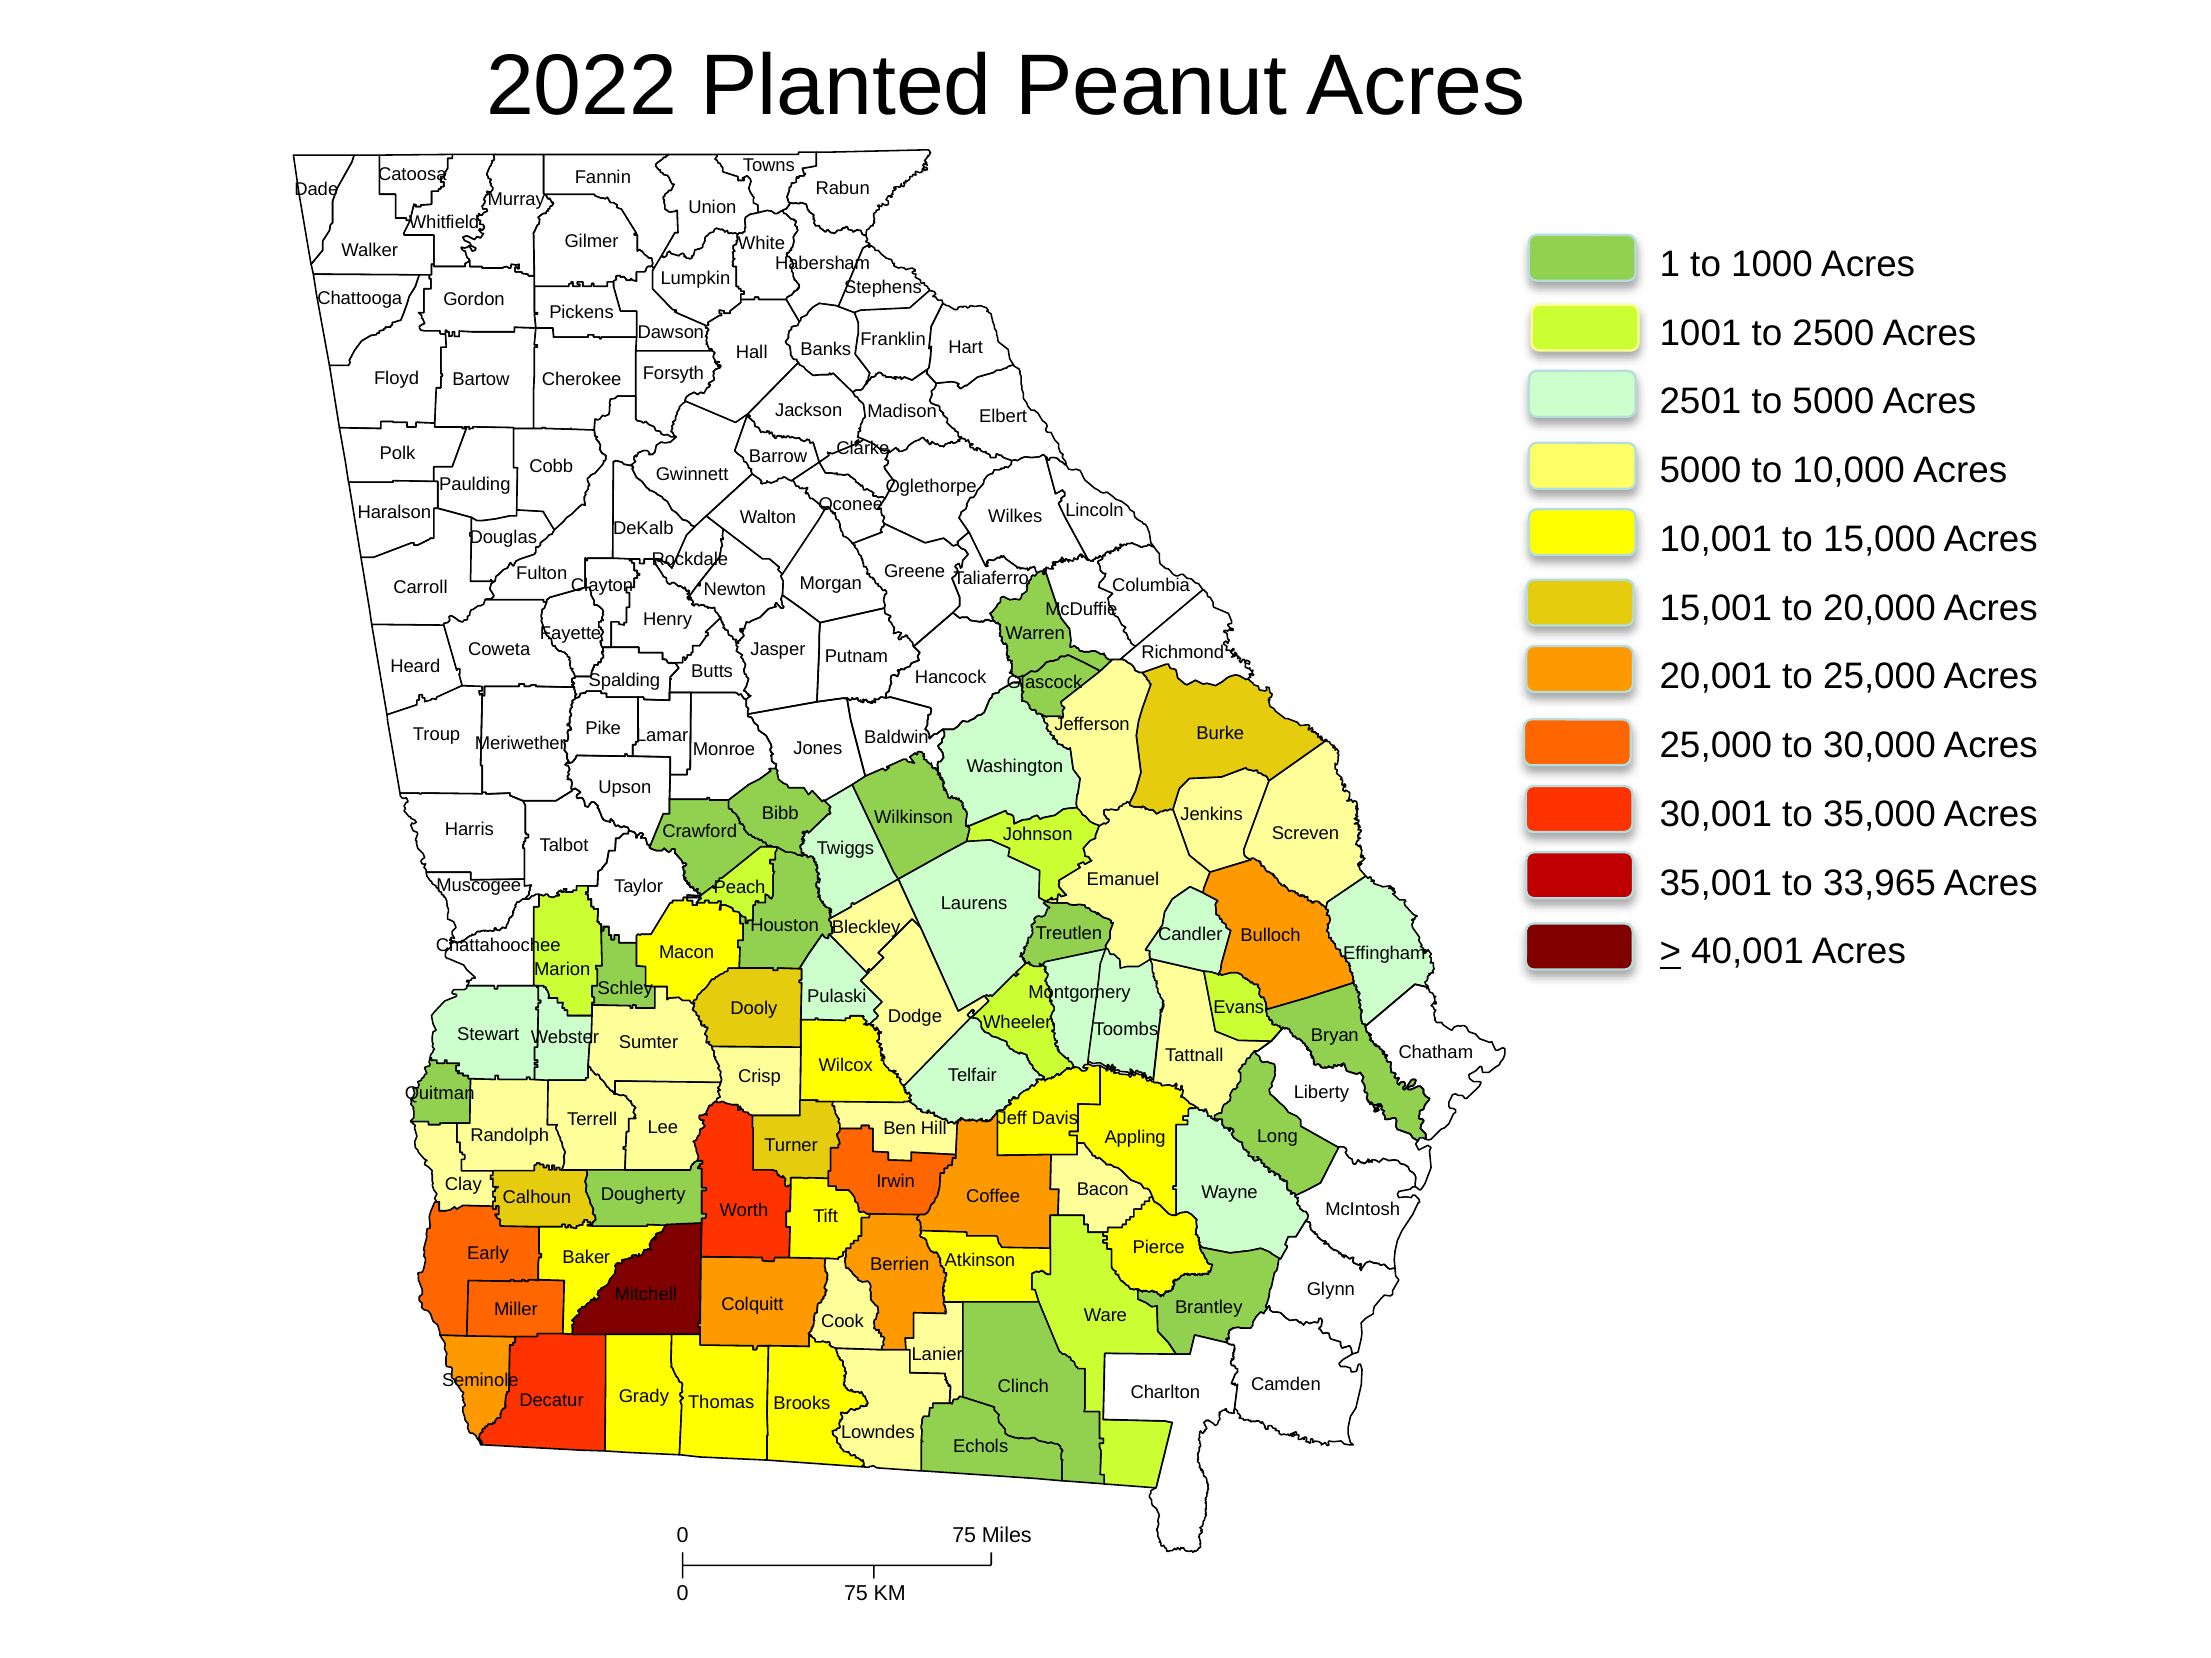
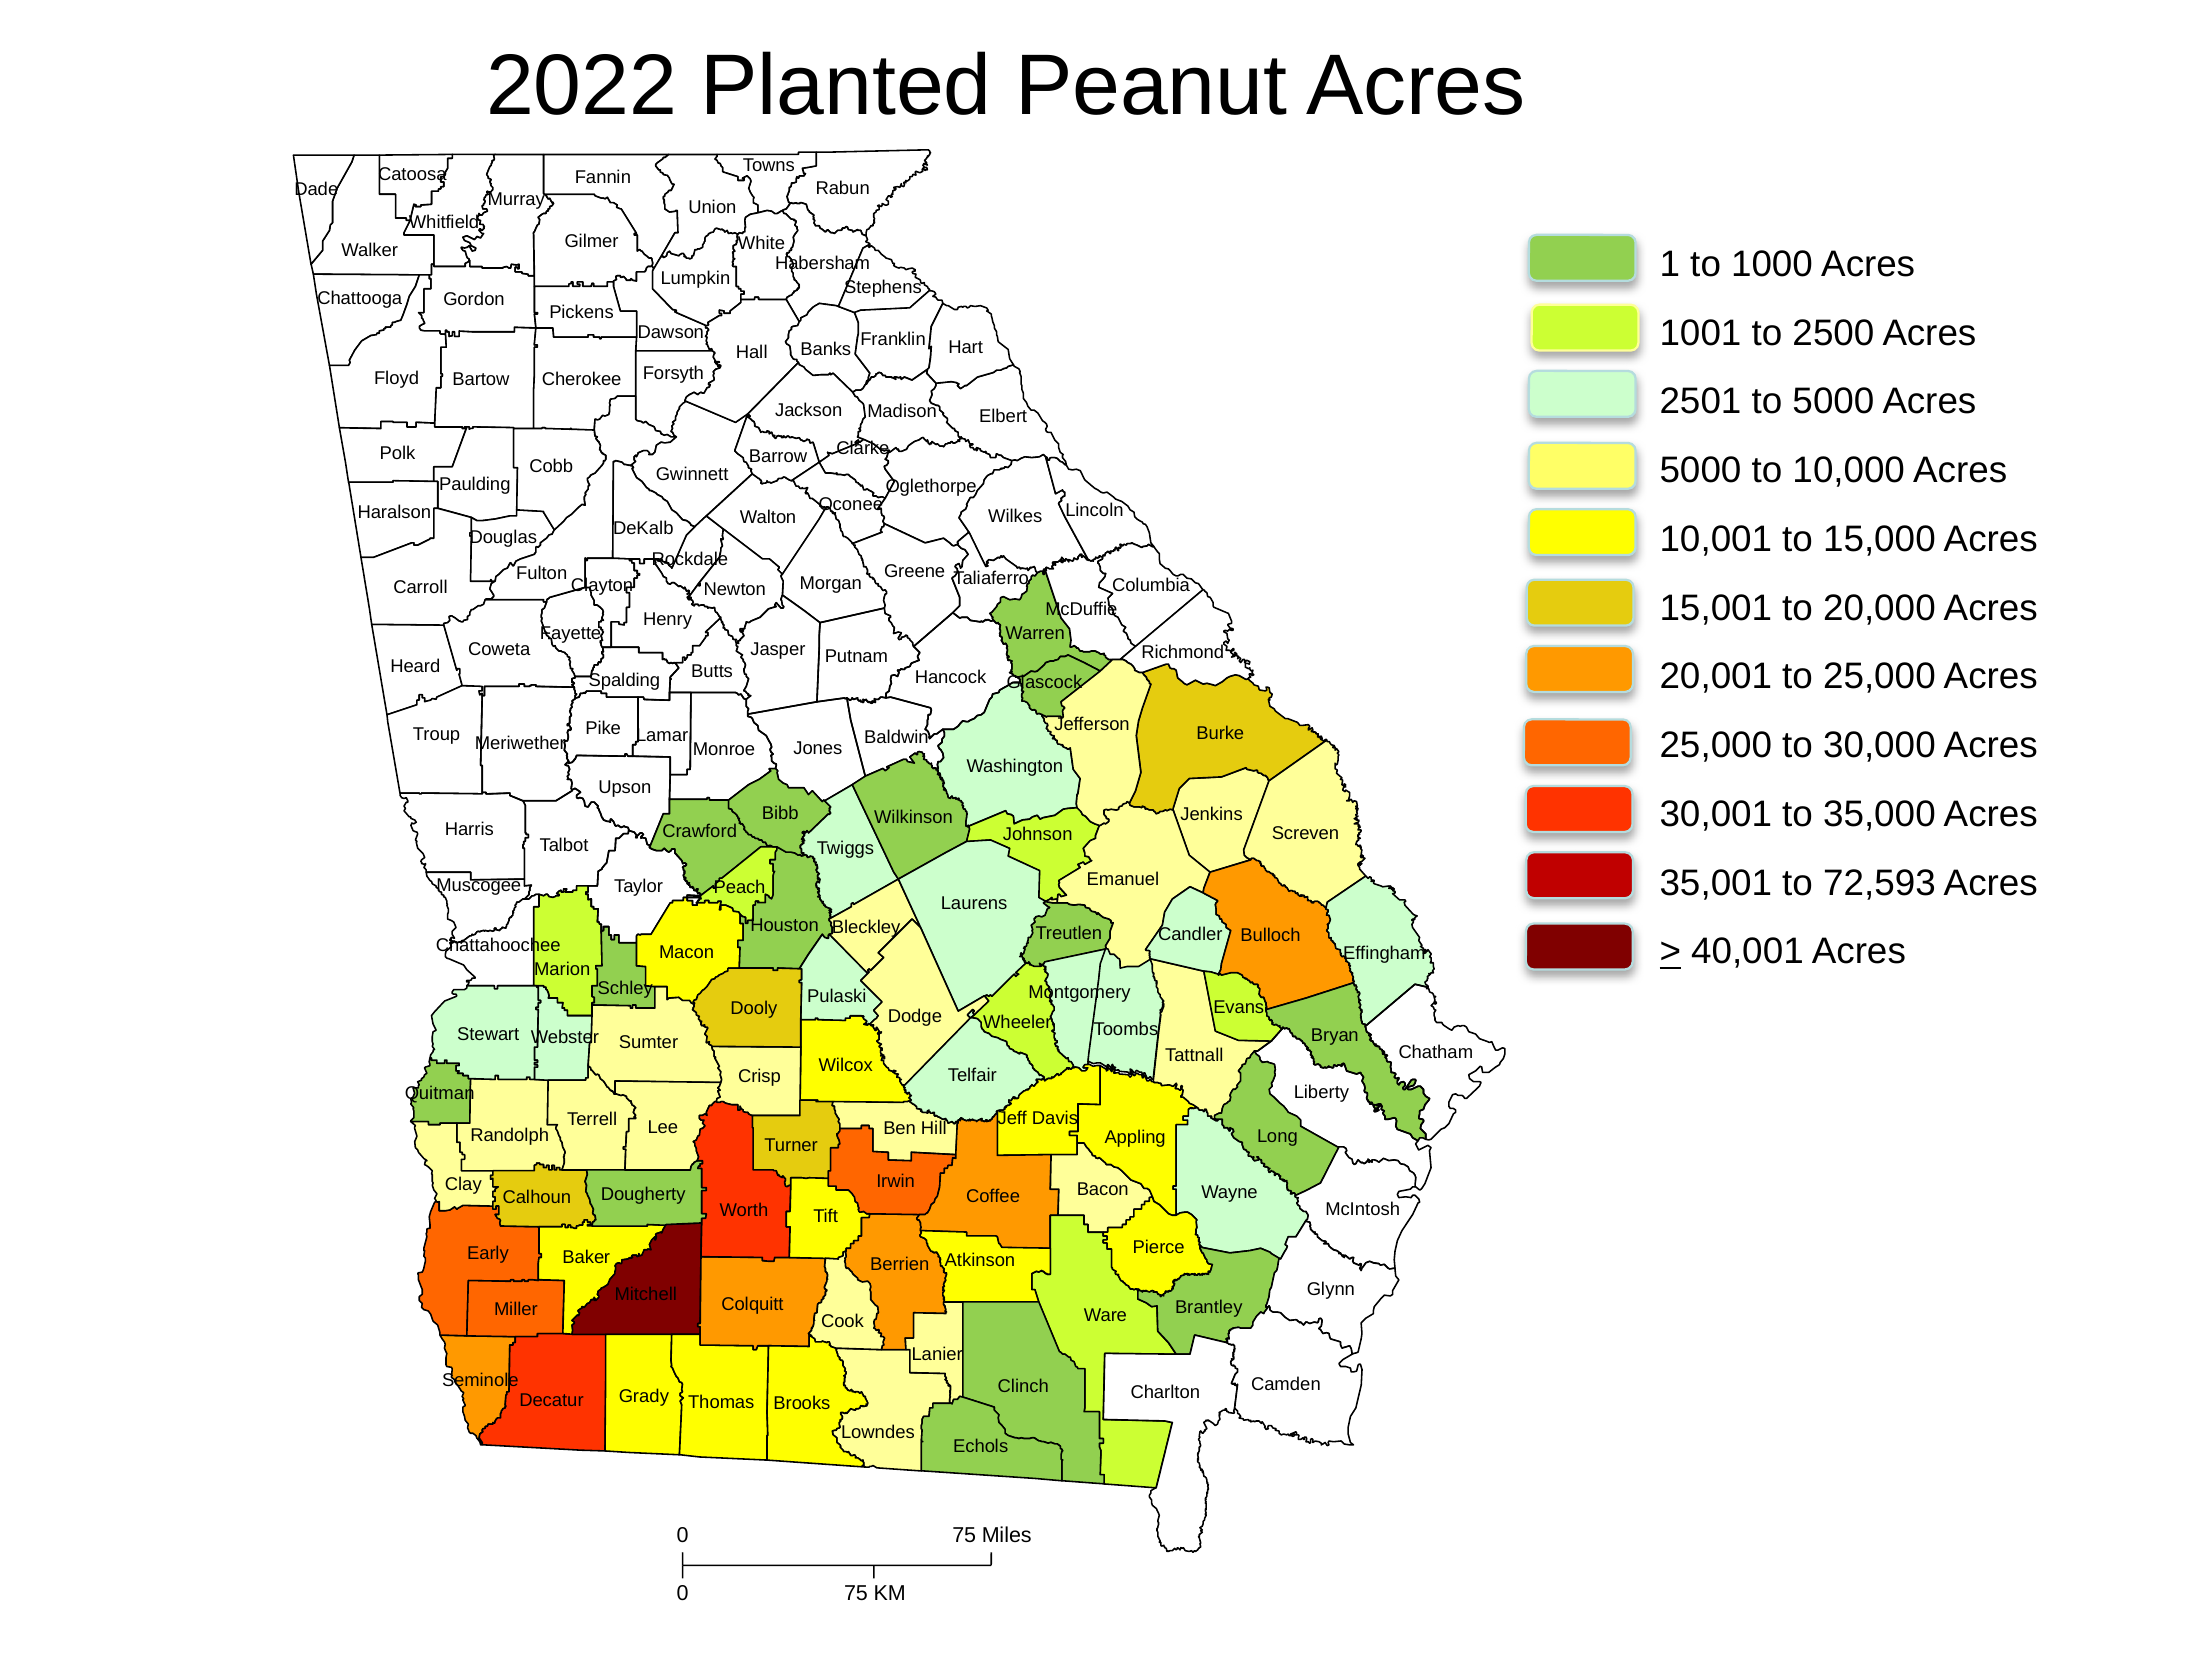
33,965: 33,965 -> 72,593 (1879, 883)
